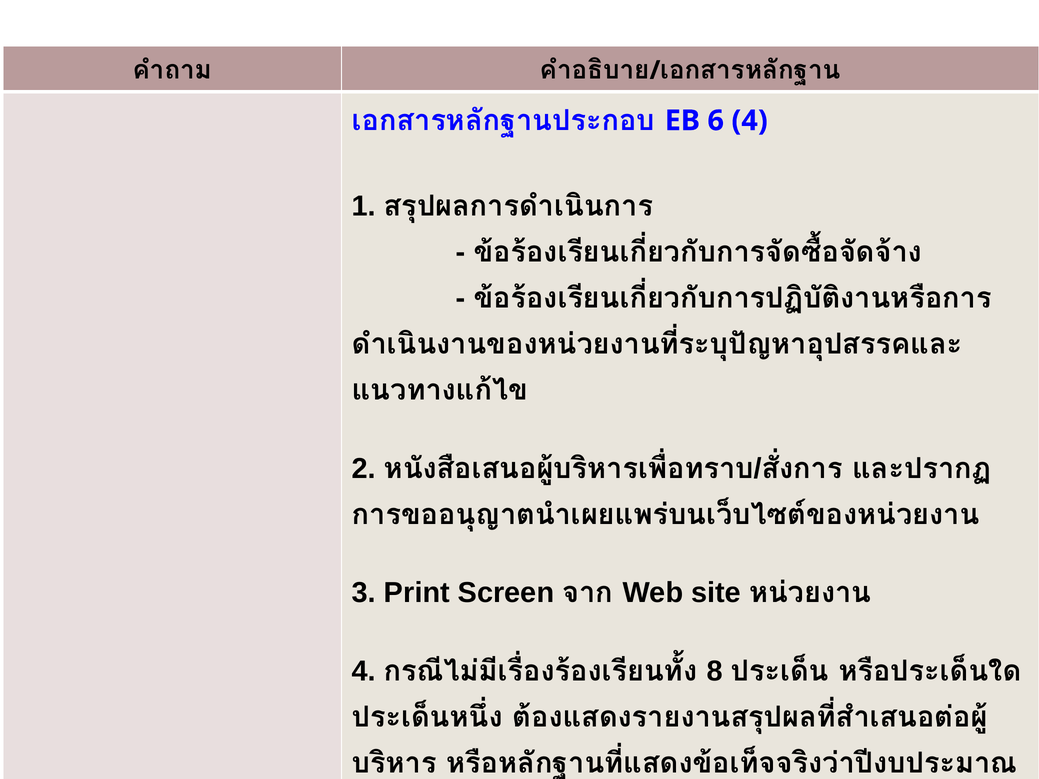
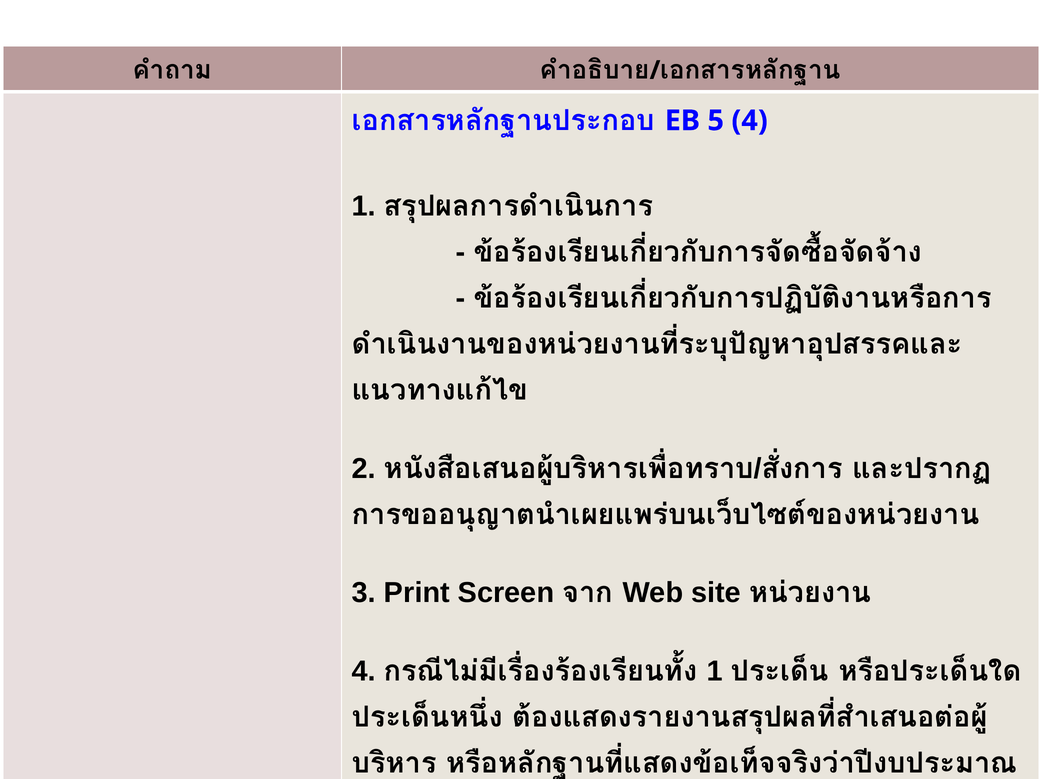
6: 6 -> 5 (716, 121)
8: 8 -> 1 (715, 671)
